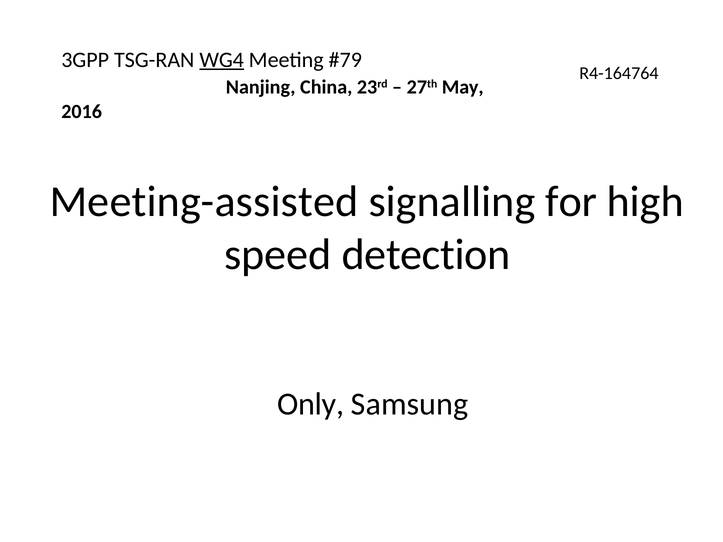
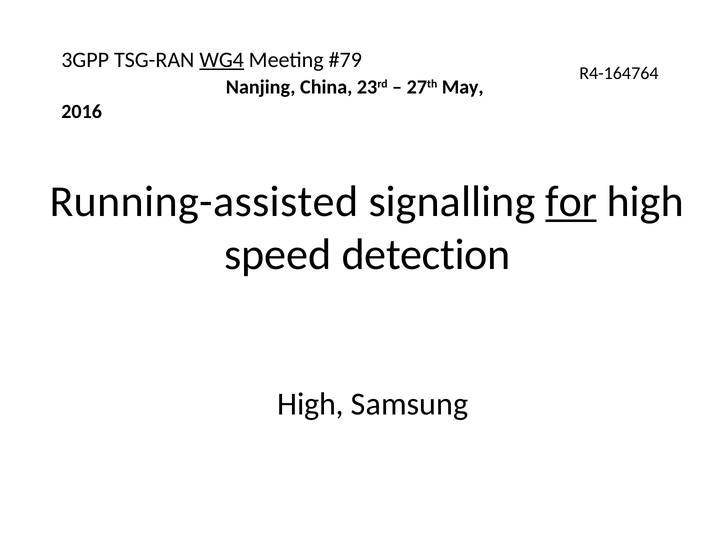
Meeting-assisted: Meeting-assisted -> Running-assisted (204, 202)
for underline: none -> present (571, 202)
Only: Only -> High (311, 404)
